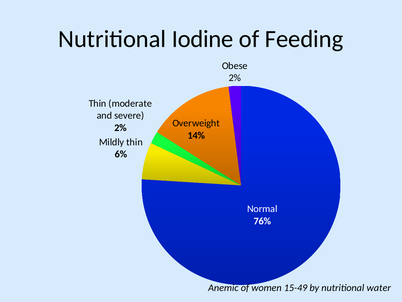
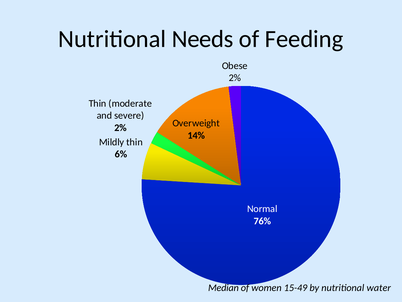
Iodine: Iodine -> Needs (203, 39)
Anemic: Anemic -> Median (223, 287)
